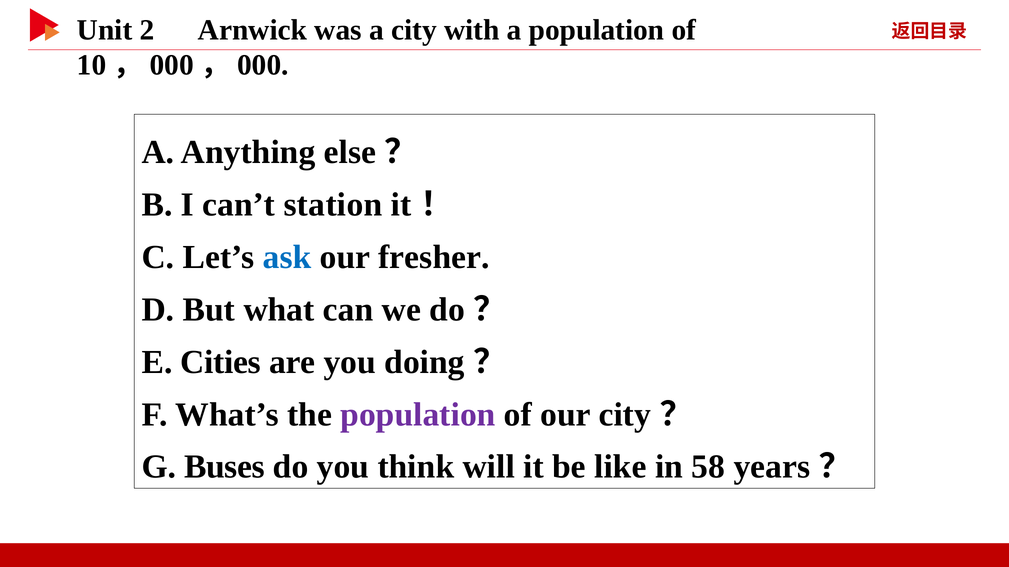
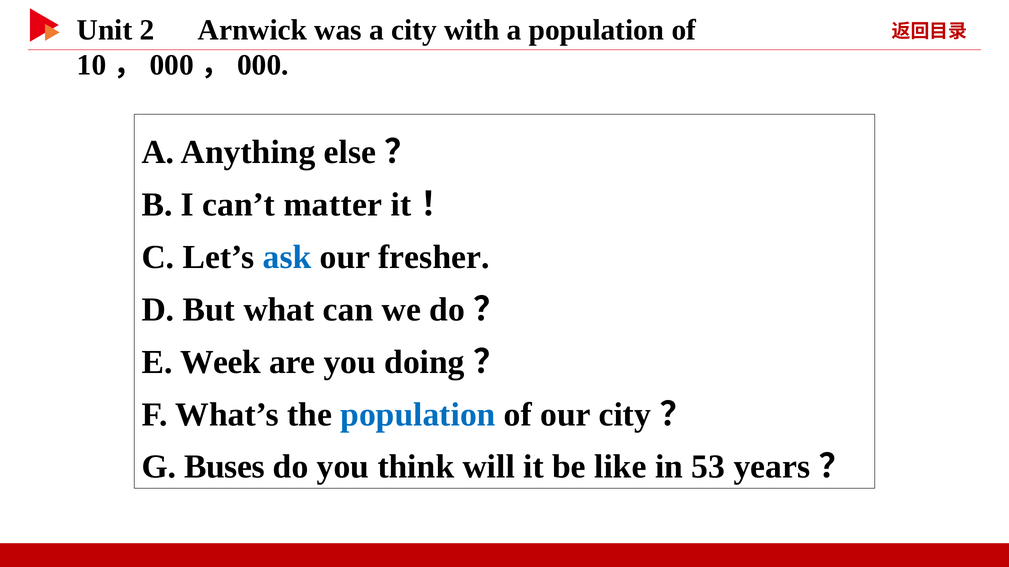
station: station -> matter (333, 205)
Cities: Cities -> Week (221, 362)
population colour: purple -> blue (418, 415)
58: 58 -> 53 (708, 467)
